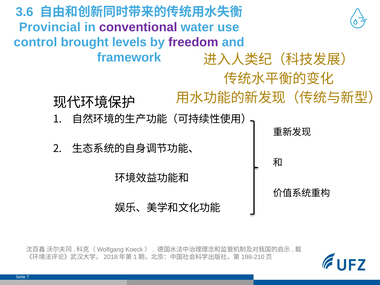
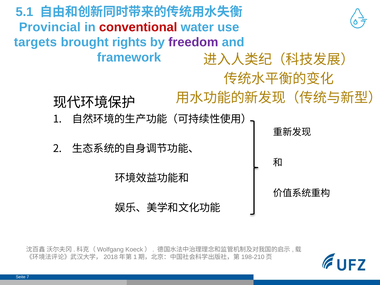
3.6: 3.6 -> 5.1 (24, 12)
conventional colour: purple -> red (138, 27)
control: control -> targets (35, 42)
levels: levels -> rights (129, 42)
